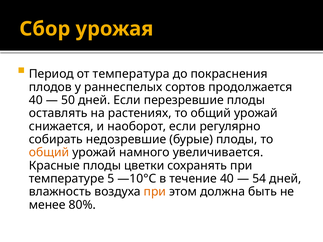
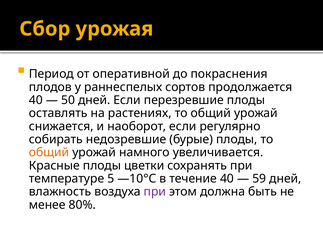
температура: температура -> оперативной (131, 74)
54: 54 -> 59 (259, 179)
при colour: orange -> purple (155, 192)
